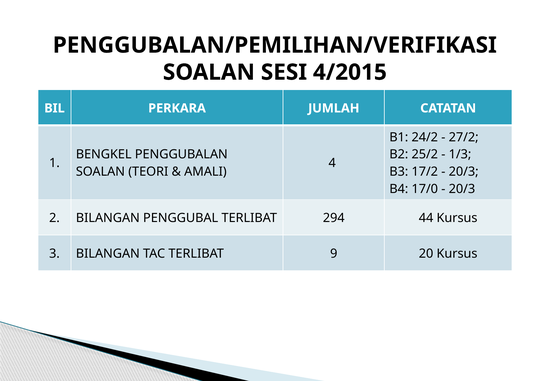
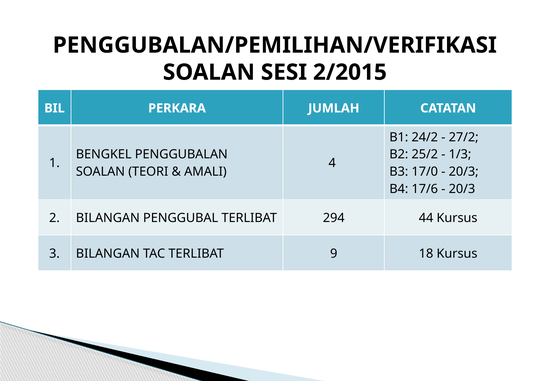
4/2015: 4/2015 -> 2/2015 (350, 72)
17/2: 17/2 -> 17/0 (425, 172)
17/0: 17/0 -> 17/6 (425, 189)
20: 20 -> 18 (426, 253)
